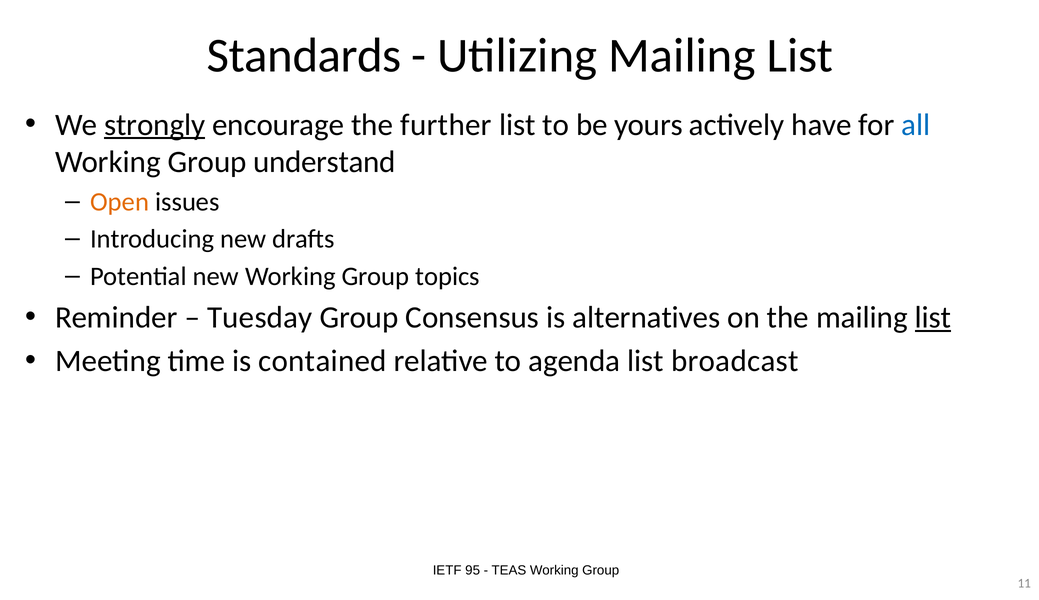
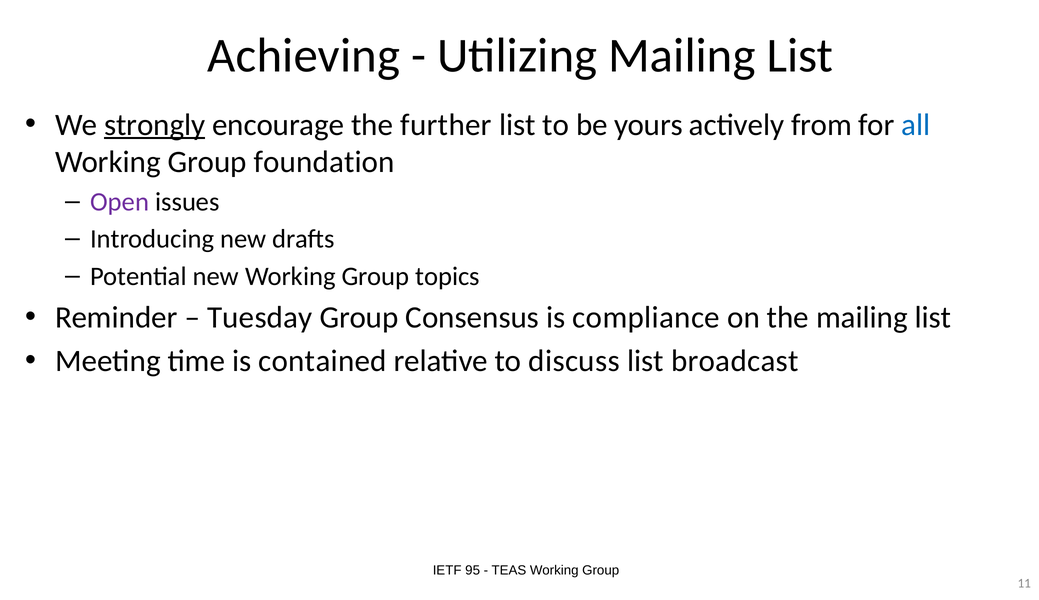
Standards: Standards -> Achieving (304, 56)
have: have -> from (822, 125)
understand: understand -> foundation (324, 162)
Open colour: orange -> purple (120, 202)
alternatives: alternatives -> compliance (646, 317)
list underline: present -> none (933, 317)
agenda: agenda -> discuss (574, 361)
